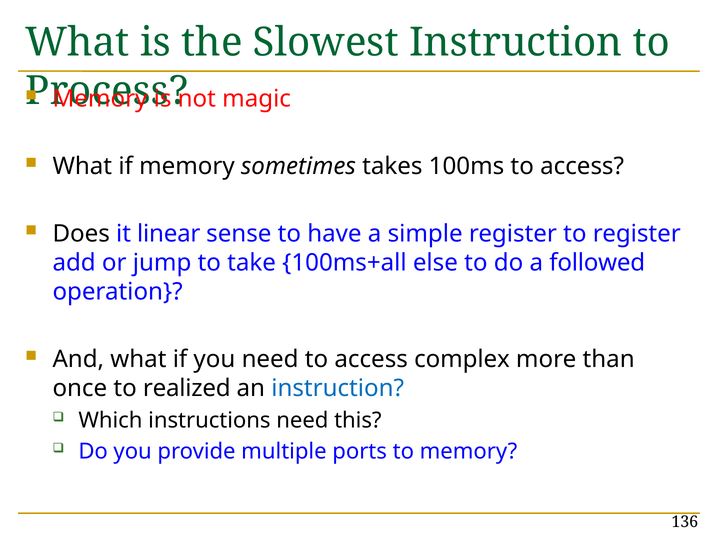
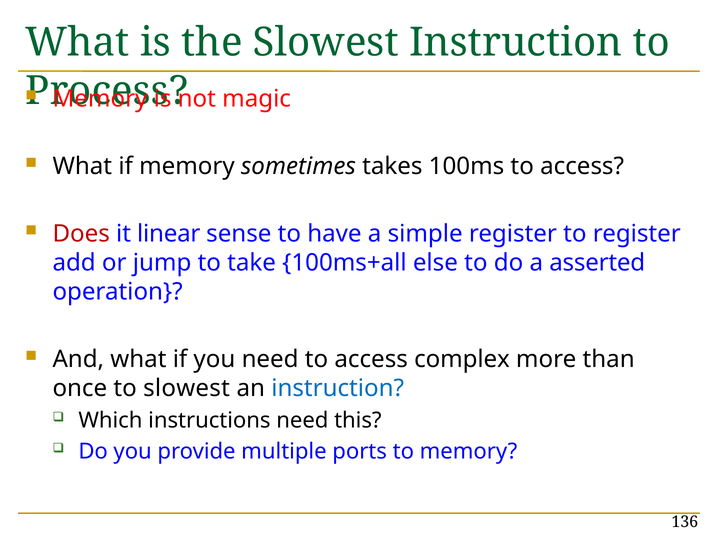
Does colour: black -> red (81, 234)
followed: followed -> asserted (597, 263)
to realized: realized -> slowest (187, 388)
